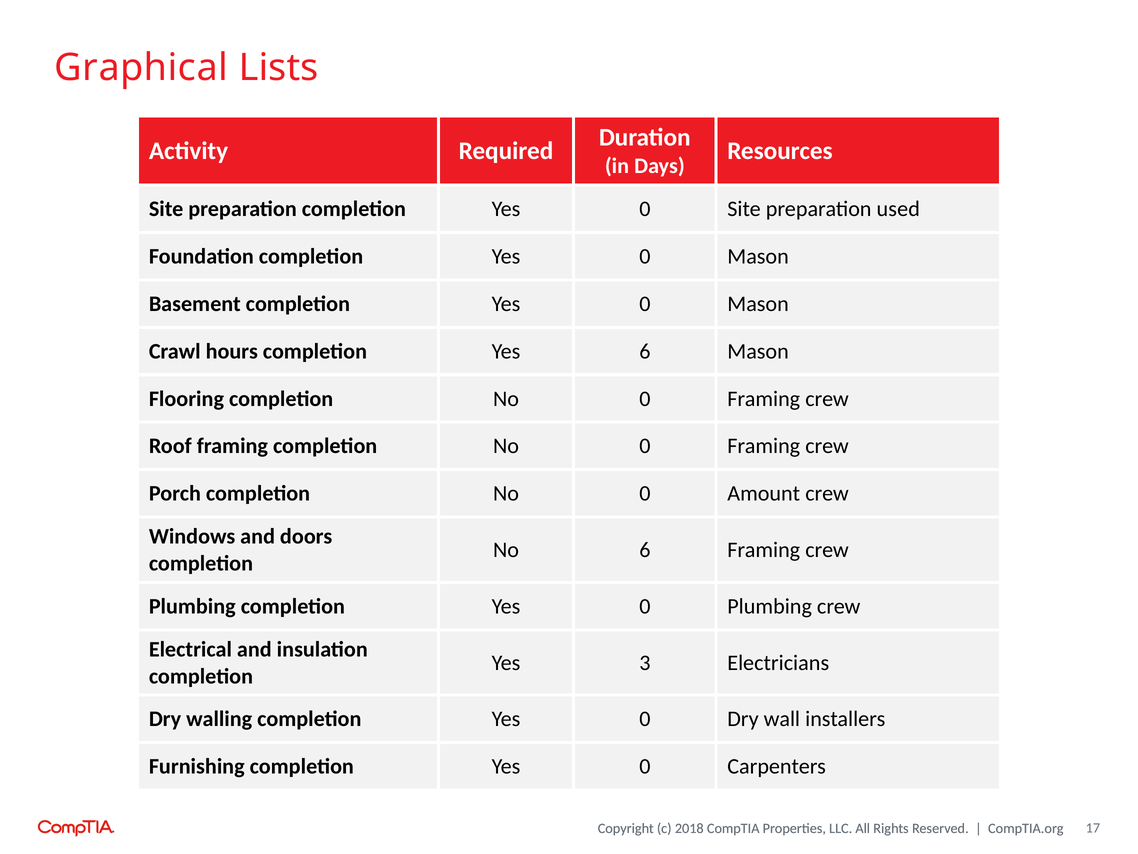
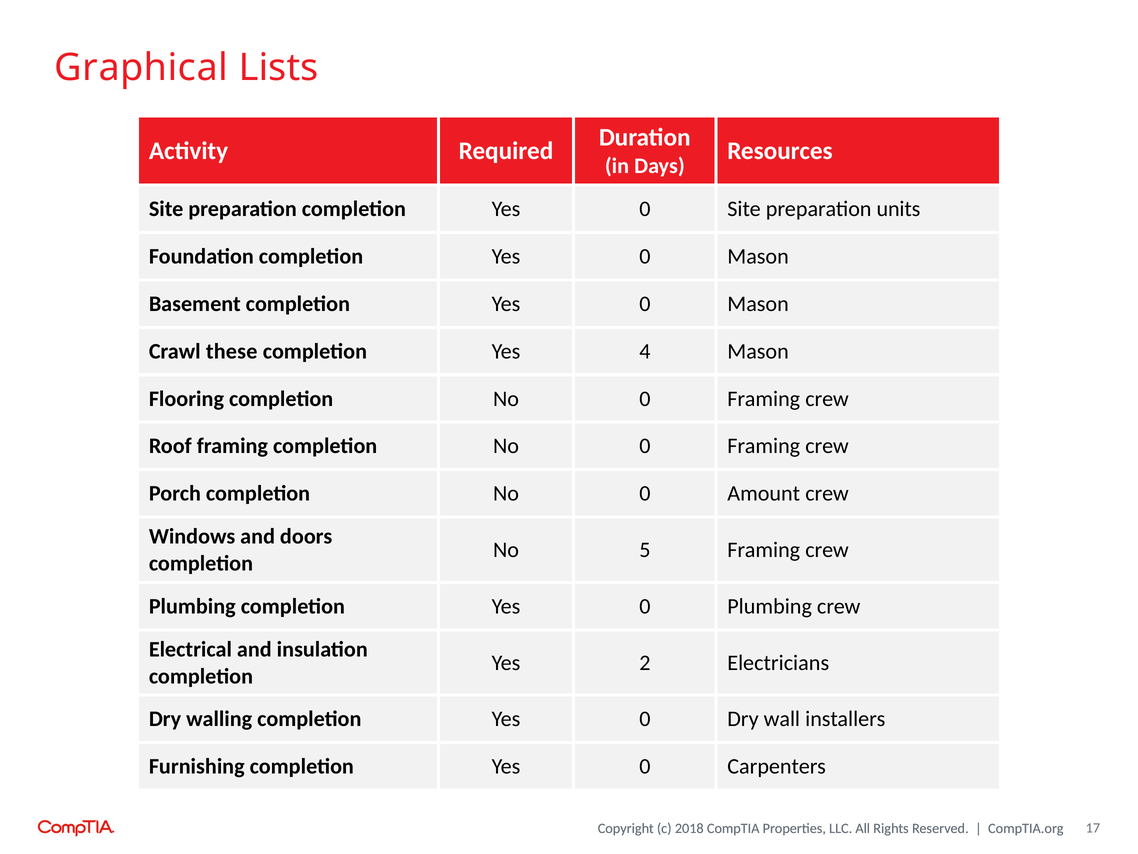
used: used -> units (898, 209)
hours: hours -> these (232, 351)
Yes 6: 6 -> 4 (645, 351)
No 6: 6 -> 5 (645, 550)
3: 3 -> 2 (645, 662)
